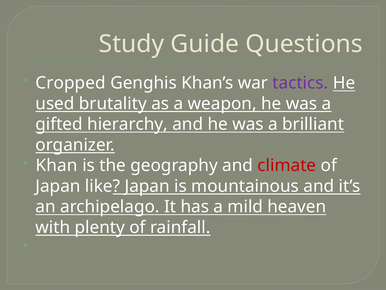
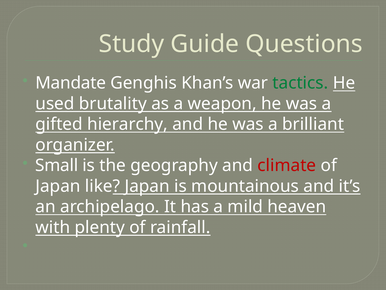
Cropped: Cropped -> Mandate (71, 83)
tactics colour: purple -> green (300, 83)
Khan: Khan -> Small (57, 165)
